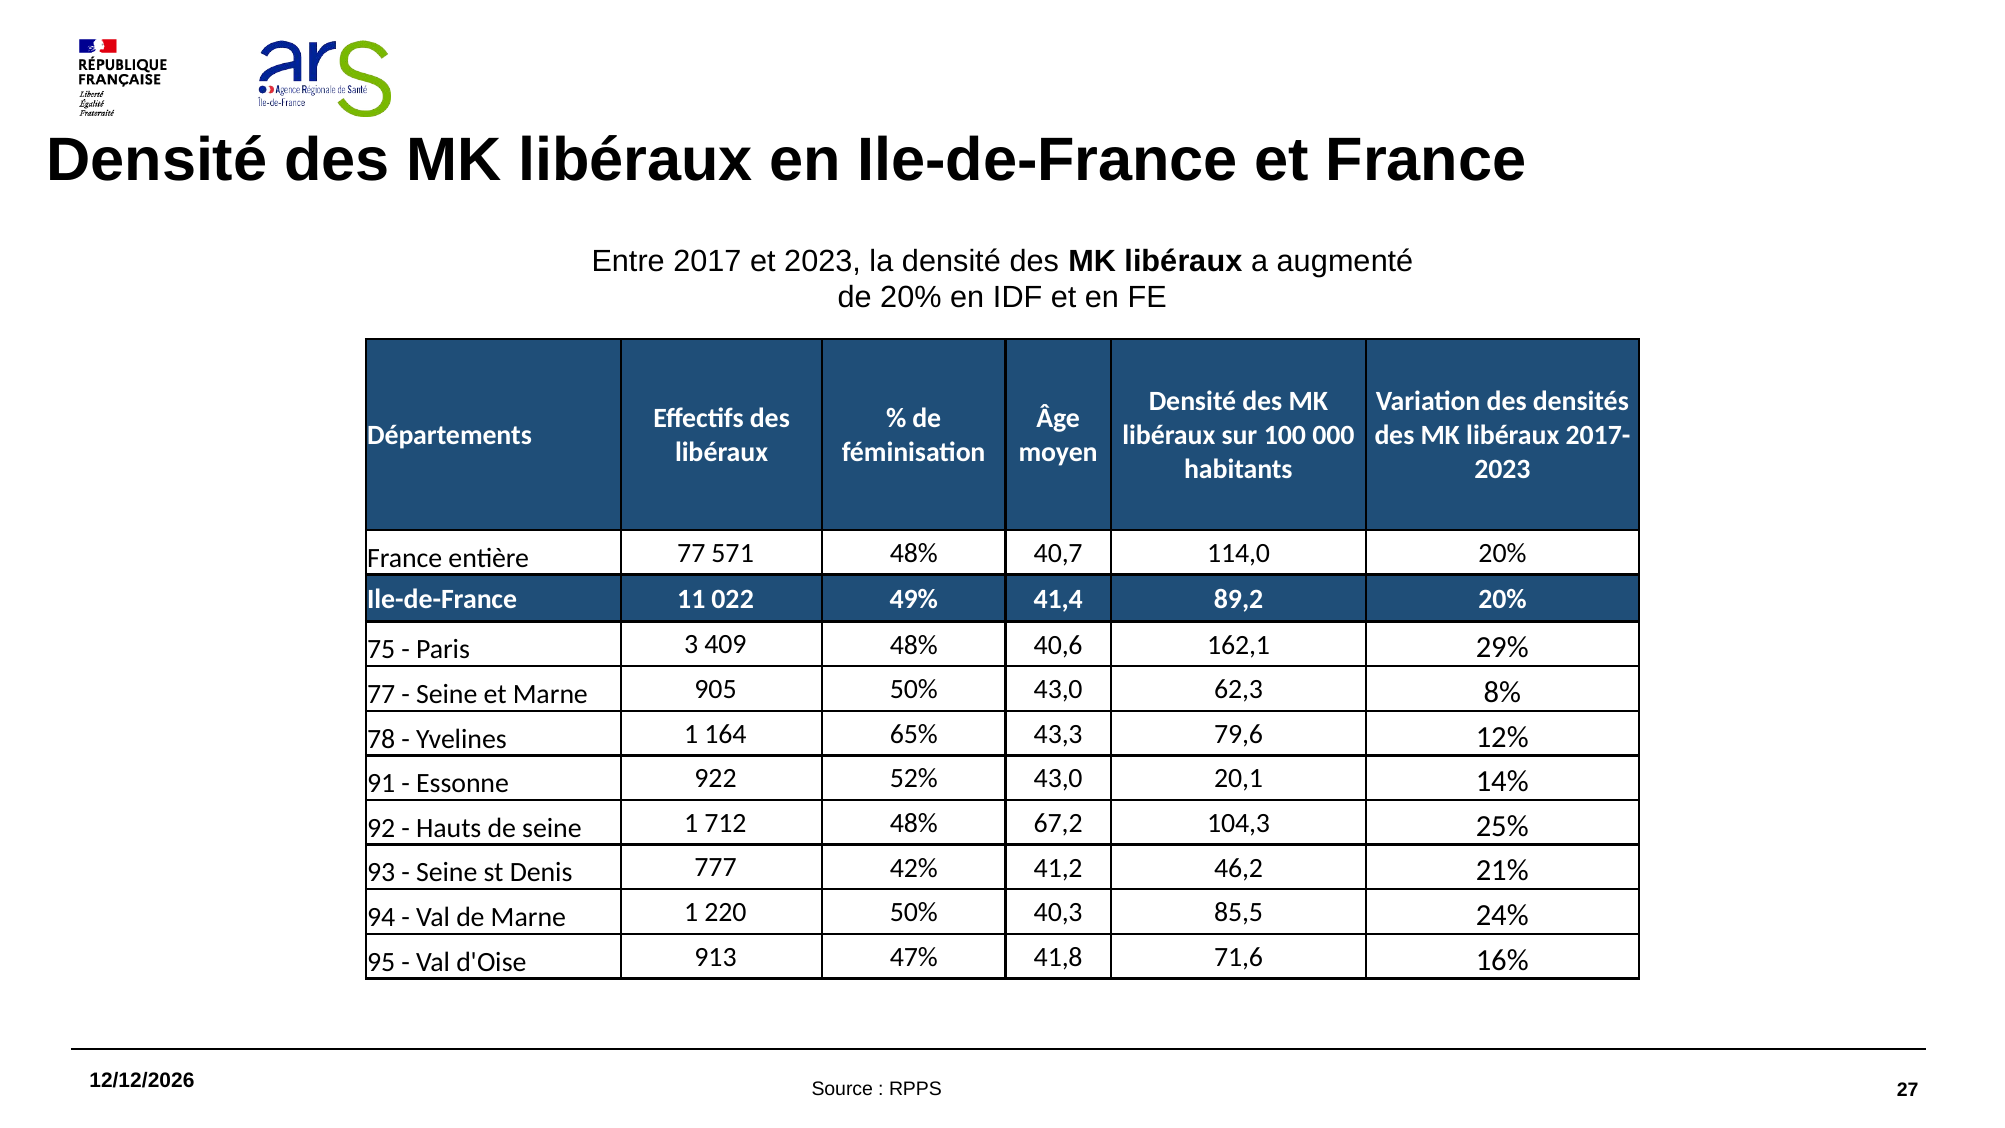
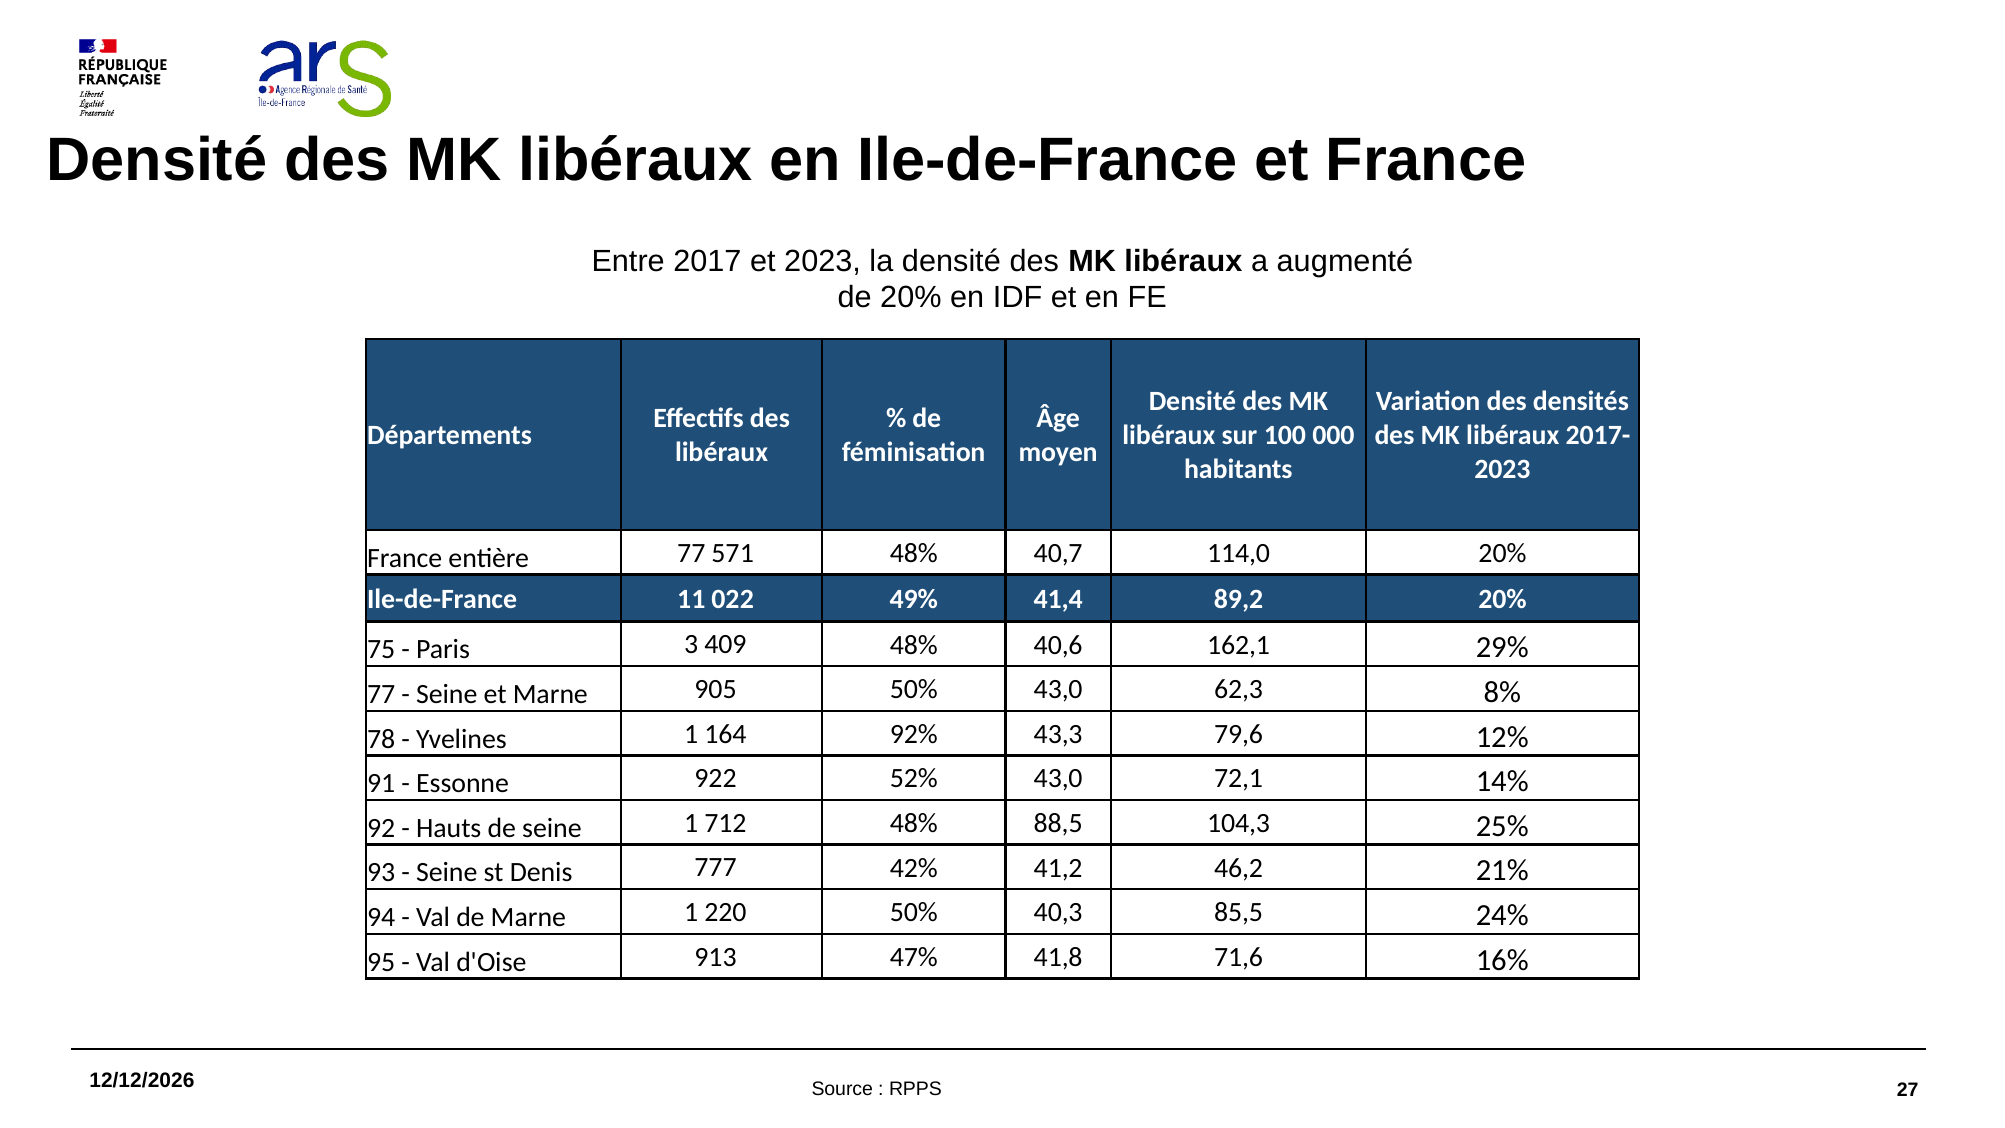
65%: 65% -> 92% (914, 734)
20,1: 20,1 -> 72,1 (1239, 779)
67,2: 67,2 -> 88,5 (1058, 823)
